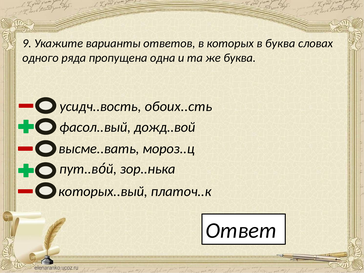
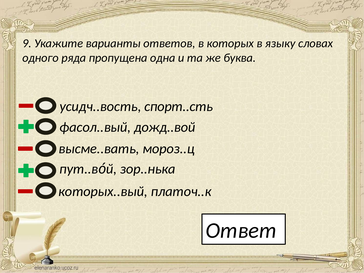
в буква: буква -> языку (280, 43)
обоих..сть: обоих..сть -> спорт..сть (179, 106)
